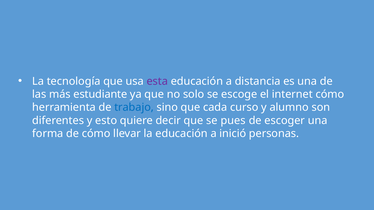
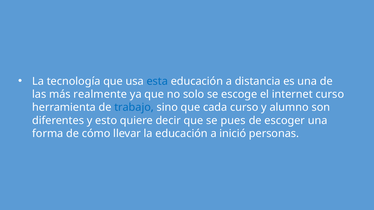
esta colour: purple -> blue (157, 81)
estudiante: estudiante -> realmente (100, 94)
internet cómo: cómo -> curso (330, 94)
